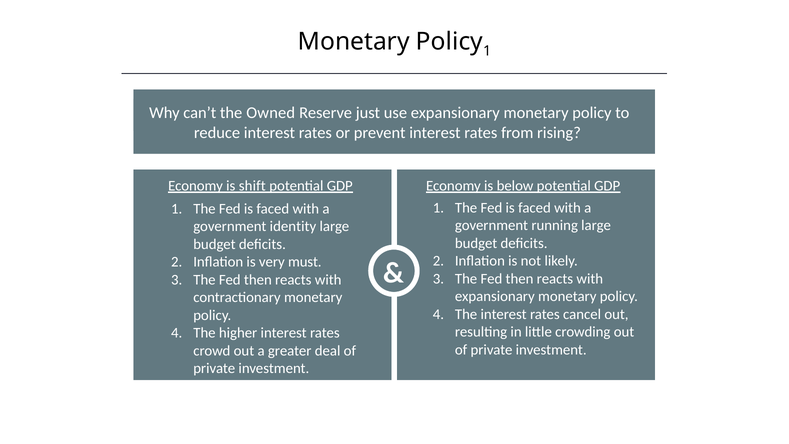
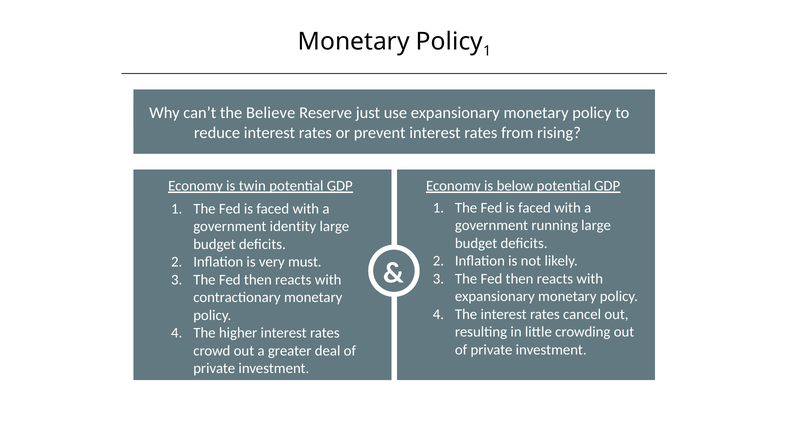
Owned: Owned -> Believe (271, 113)
shift: shift -> twin (252, 186)
